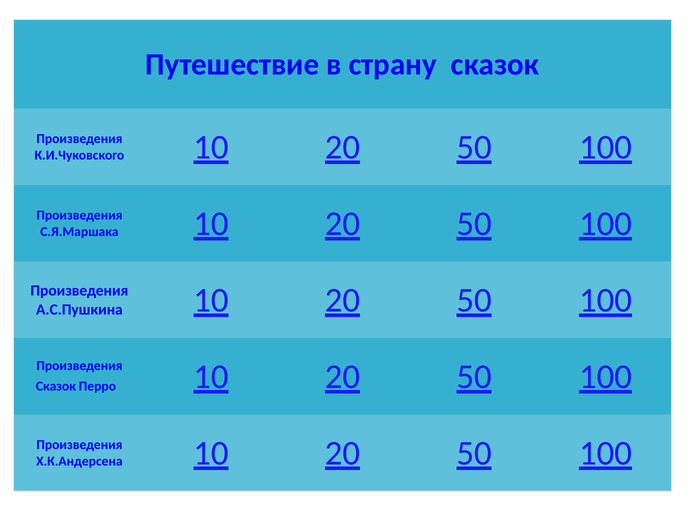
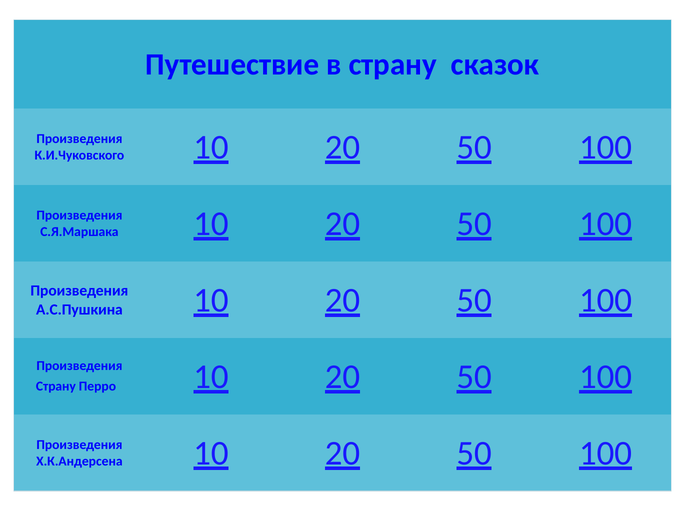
Сказок: Сказок -> Страну (56, 386)
